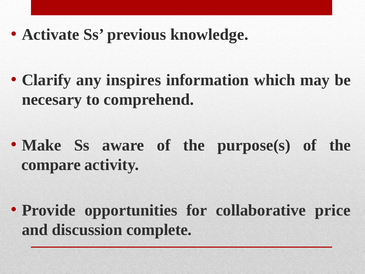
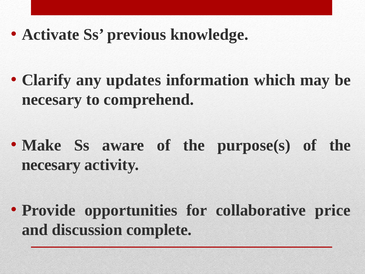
inspires: inspires -> updates (134, 80)
compare: compare -> necesary (51, 165)
